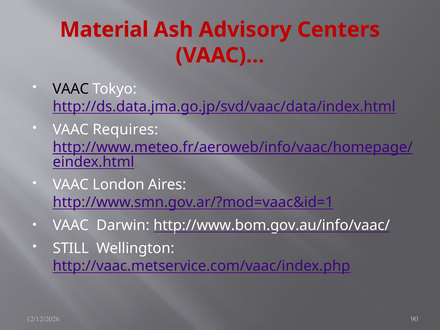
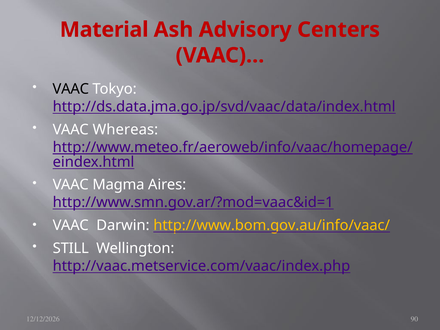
Requires: Requires -> Whereas (125, 130)
London: London -> Magma (118, 185)
http://www.bom.gov.au/info/vaac/ colour: white -> yellow (272, 225)
